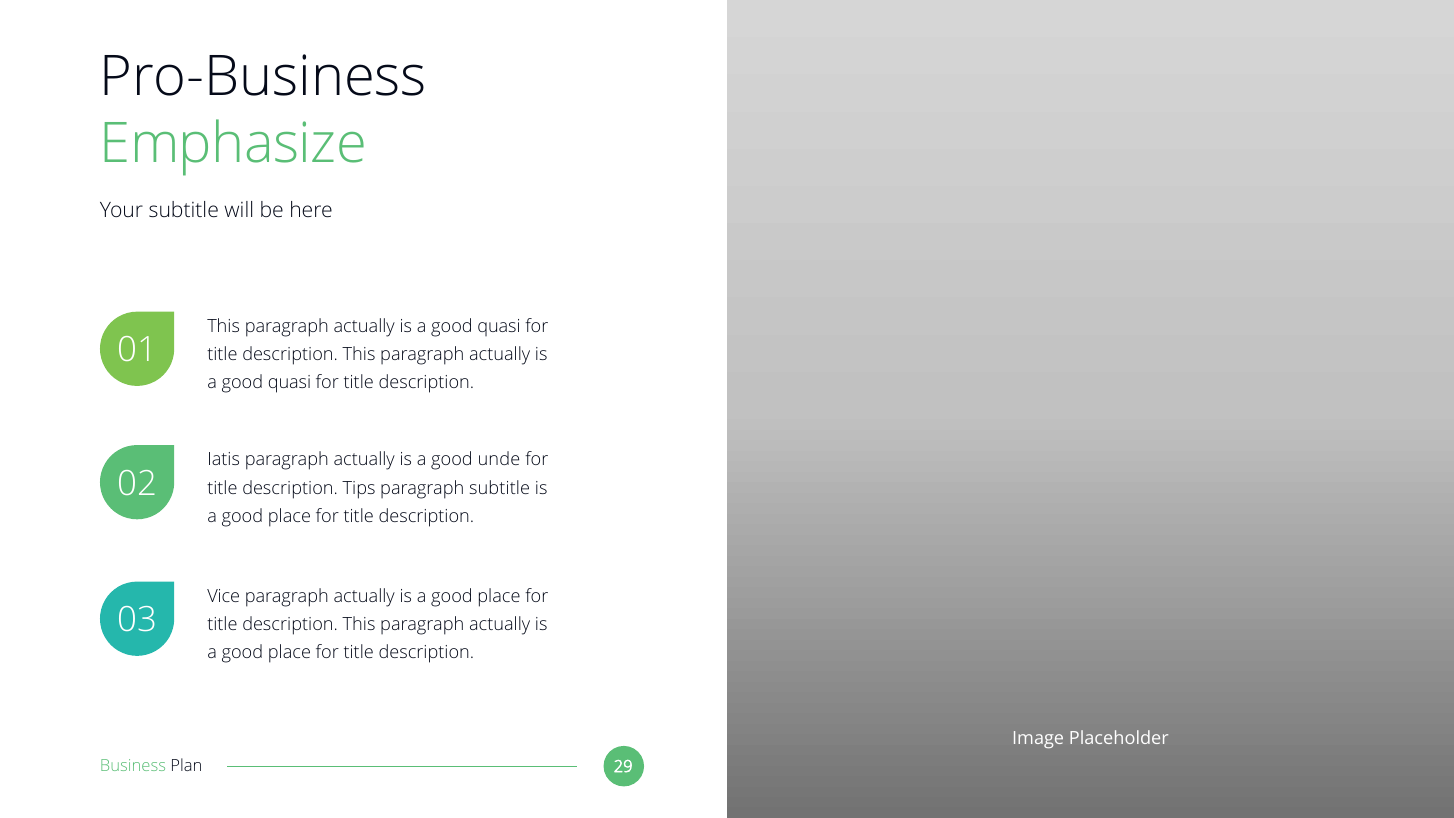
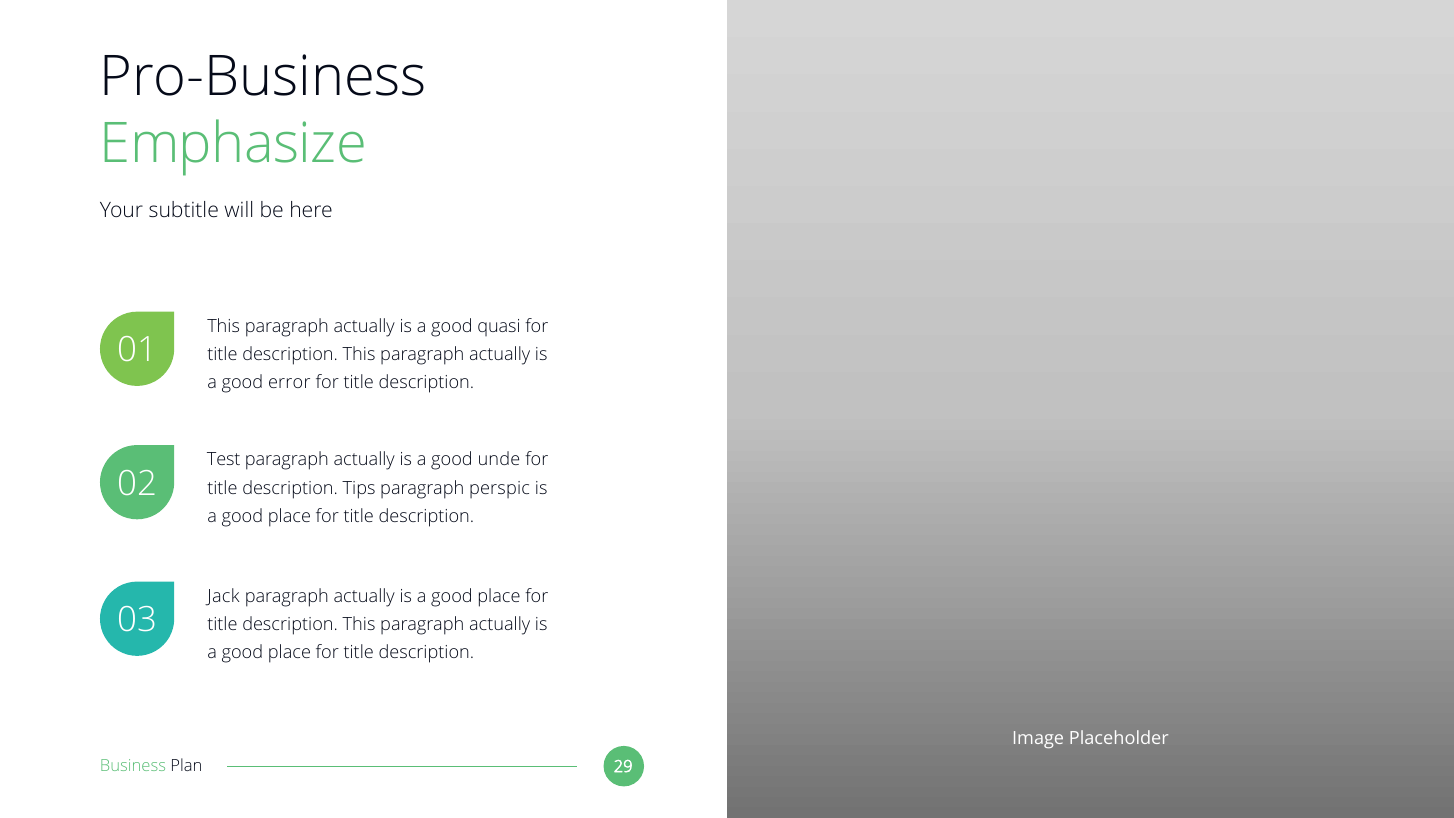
quasi: quasi -> error (289, 383)
Iatis: Iatis -> Test (224, 460)
paragraph subtitle: subtitle -> perspic (500, 488)
Vice: Vice -> Jack (224, 596)
